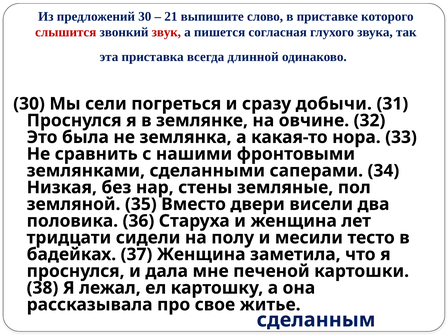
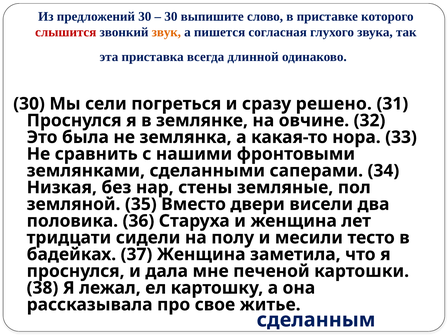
21: 21 -> 30 (171, 17)
звук colour: red -> orange (166, 32)
добычи: добычи -> решено (334, 104)
